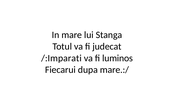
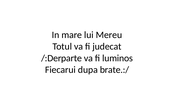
Stanga: Stanga -> Mereu (109, 35)
/:Imparati: /:Imparati -> /:Derparte (62, 58)
mare.:/: mare.:/ -> brate.:/ (114, 70)
